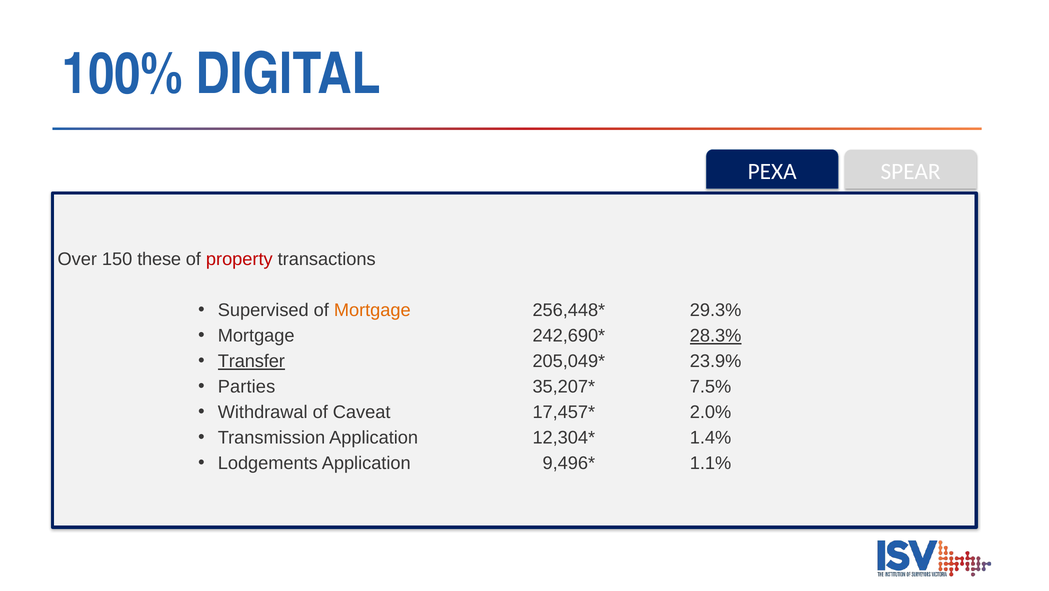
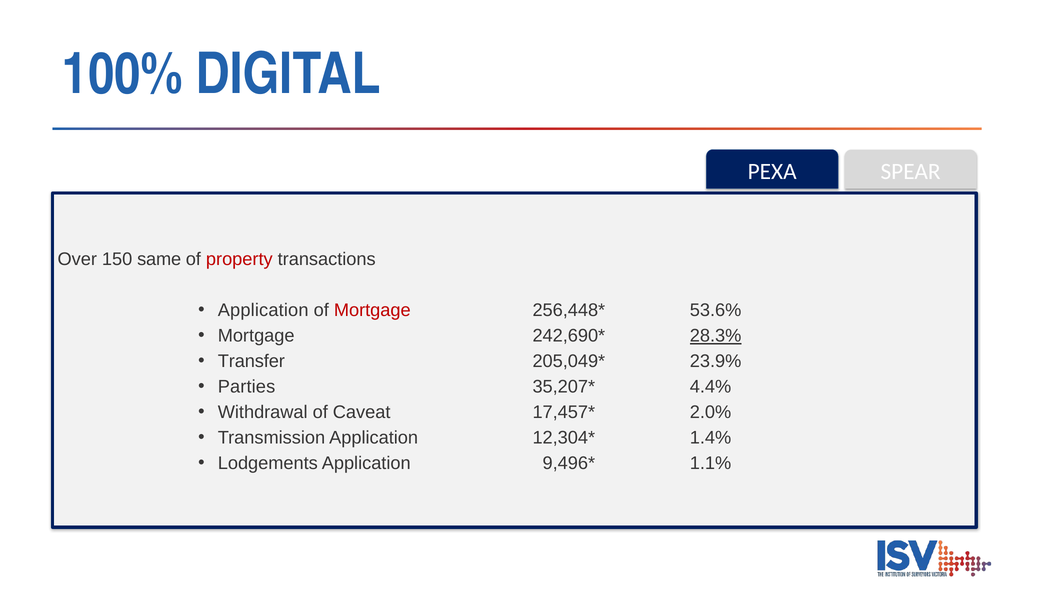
these: these -> same (159, 259)
Supervised: Supervised -> Application (263, 310)
Mortgage colour: orange -> red (372, 310)
29.3%: 29.3% -> 53.6% (716, 310)
Transfer underline: present -> none (251, 361)
7.5%: 7.5% -> 4.4% (711, 387)
